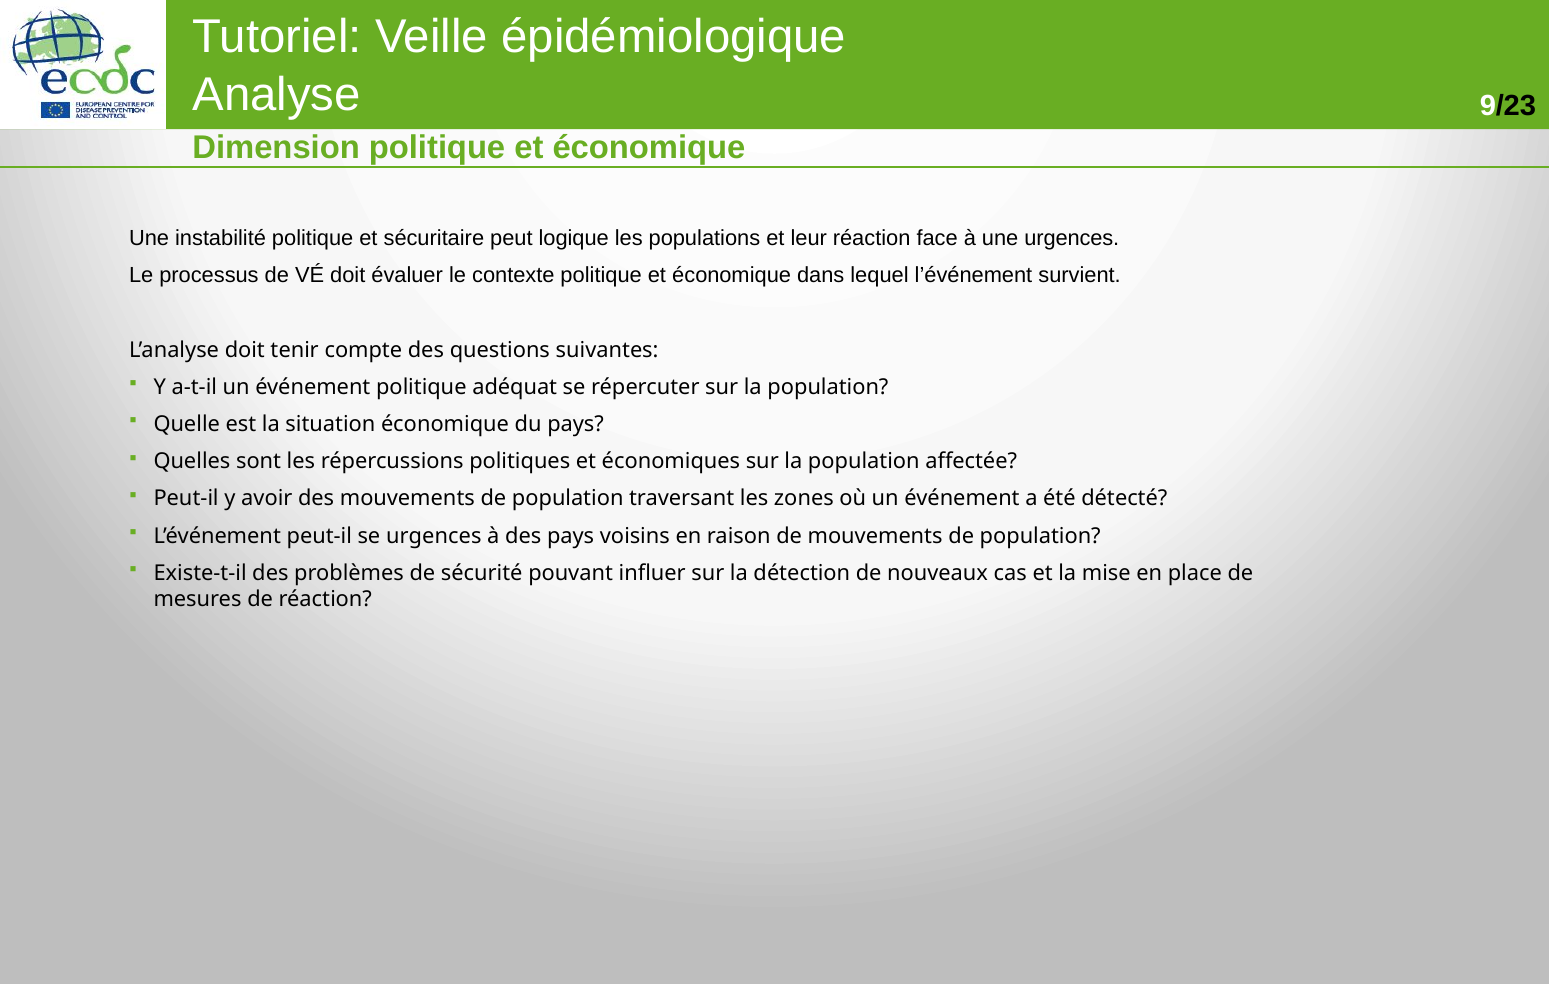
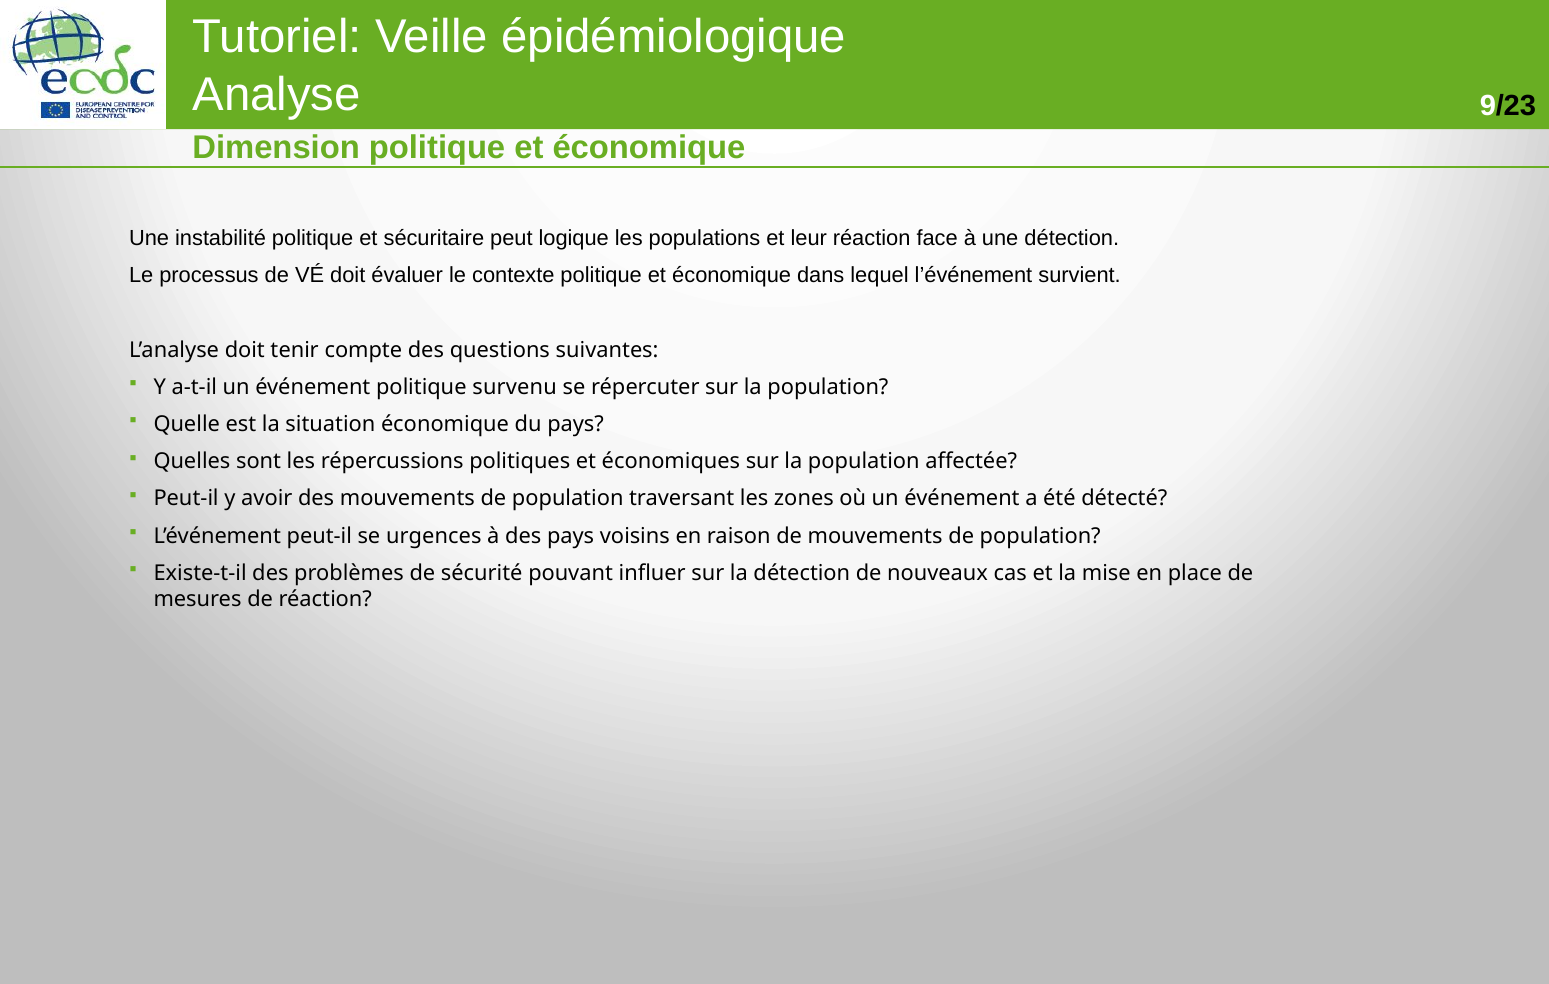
une urgences: urgences -> détection (1072, 238)
adéquat: adéquat -> survenu (515, 387)
